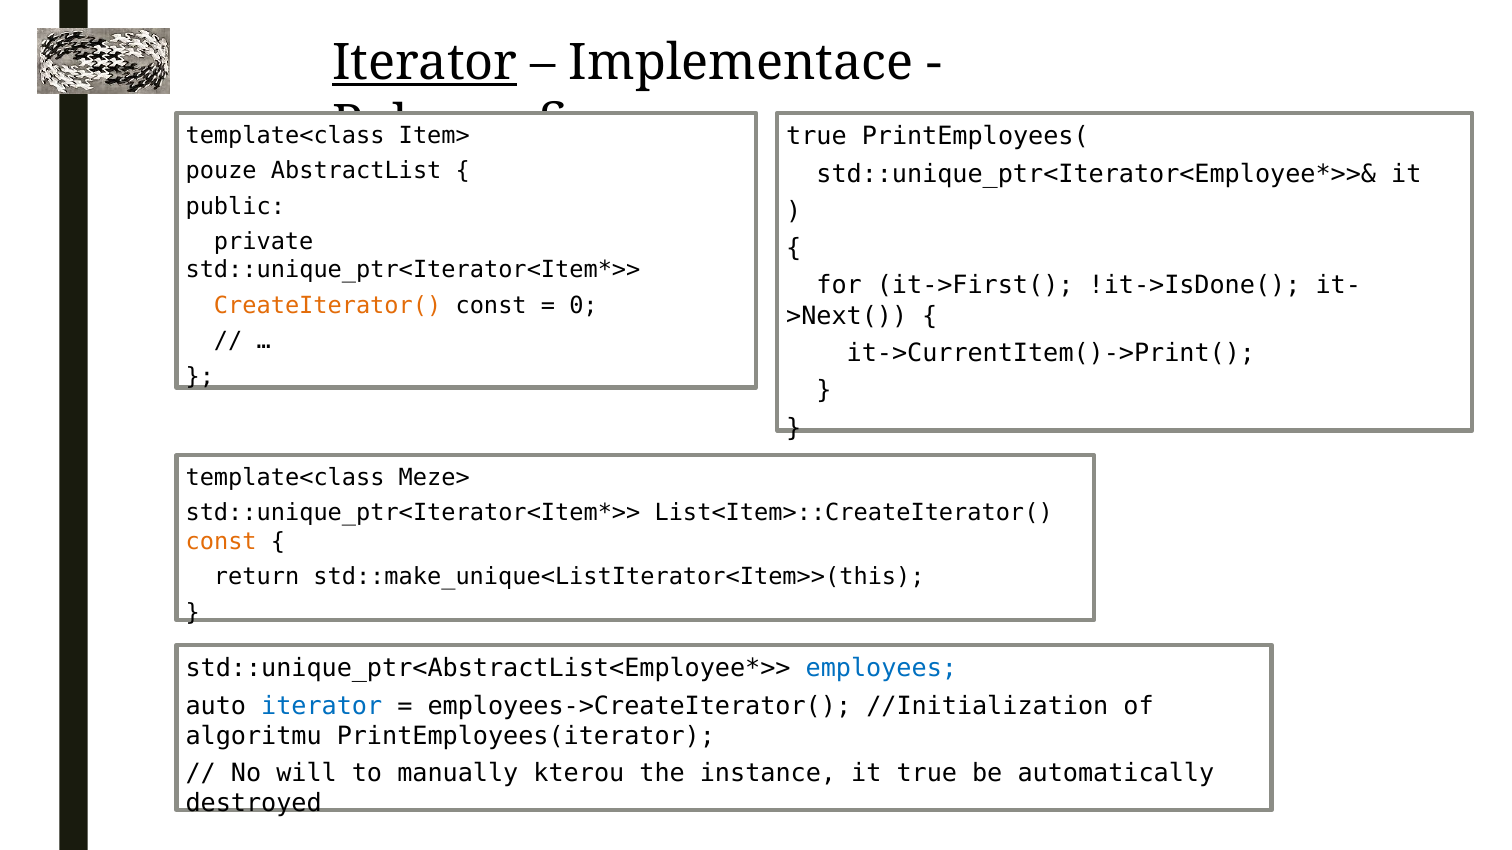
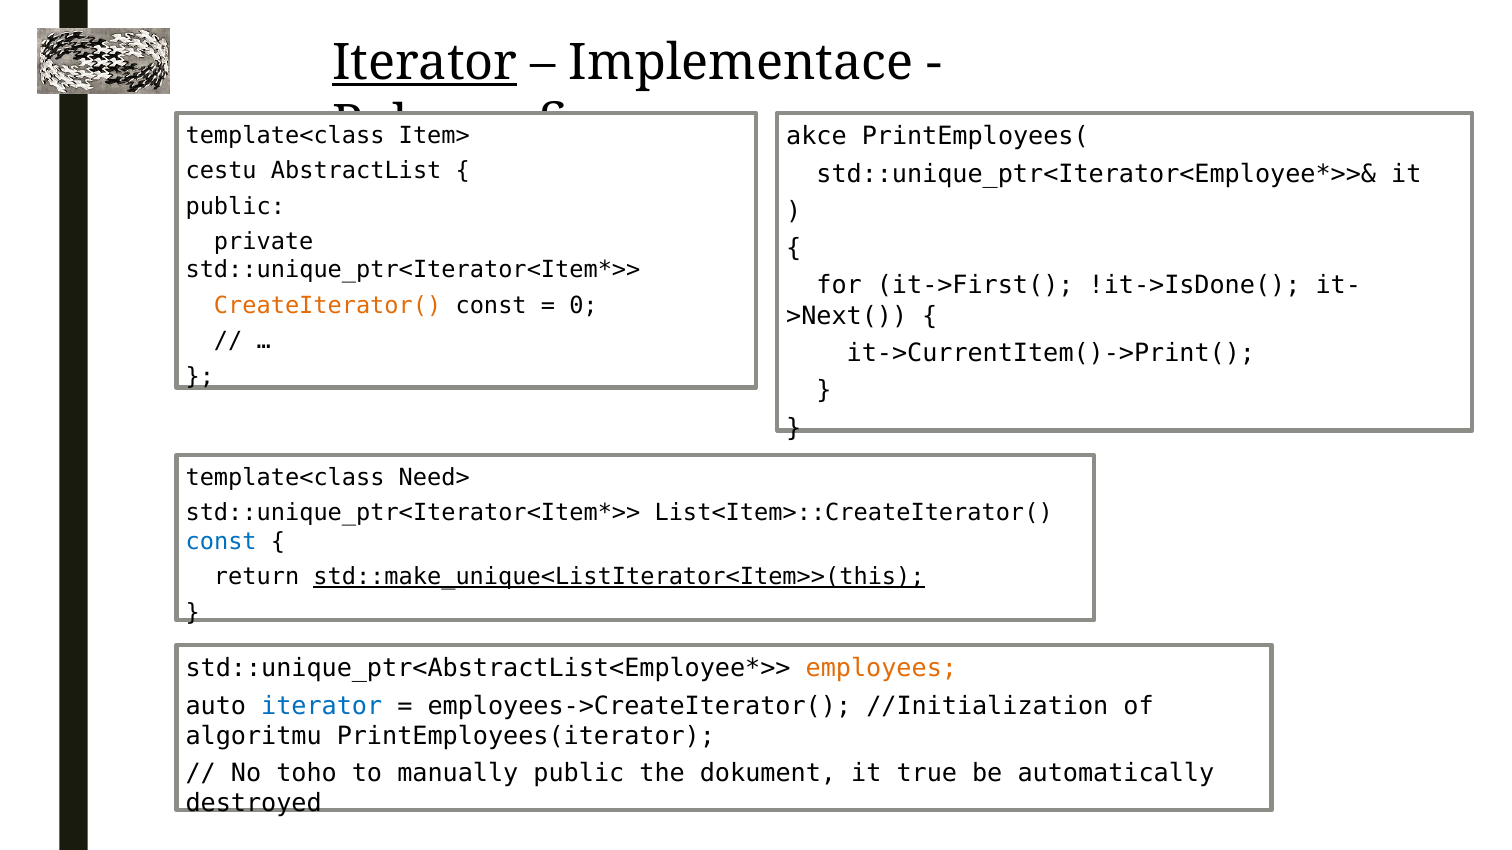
true: true -> akce (816, 137)
pouze: pouze -> cestu (221, 171)
Meze>: Meze> -> Need> (434, 478)
const colour: orange -> blue (221, 542)
std::make_unique<ListIterator<Item>>(this underline: none -> present (619, 577)
employees colour: blue -> orange (881, 669)
will: will -> toho (307, 774)
manually kterou: kterou -> public (579, 774)
instance: instance -> dokument (768, 774)
